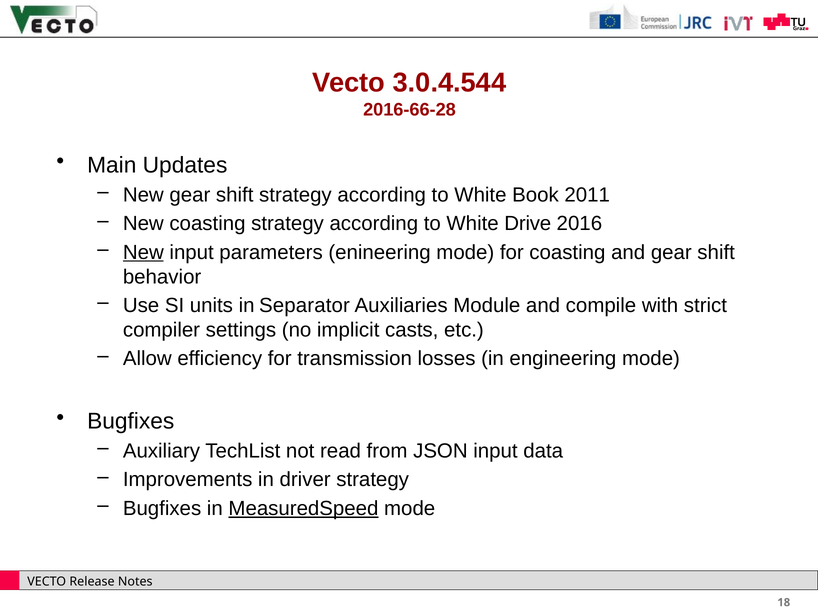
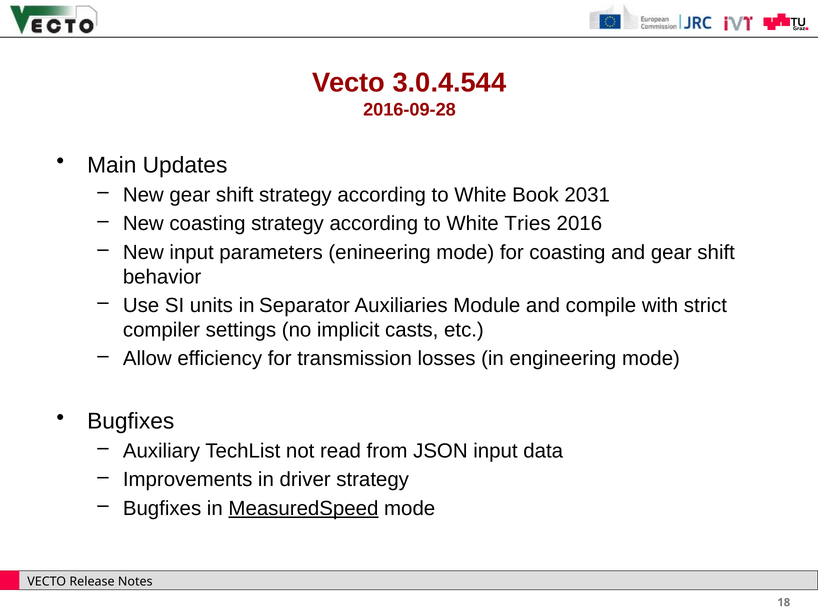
2016-66-28: 2016-66-28 -> 2016-09-28 (409, 110)
2011: 2011 -> 2031 (587, 195)
Drive: Drive -> Tries (528, 223)
New underline: present -> none (143, 252)
